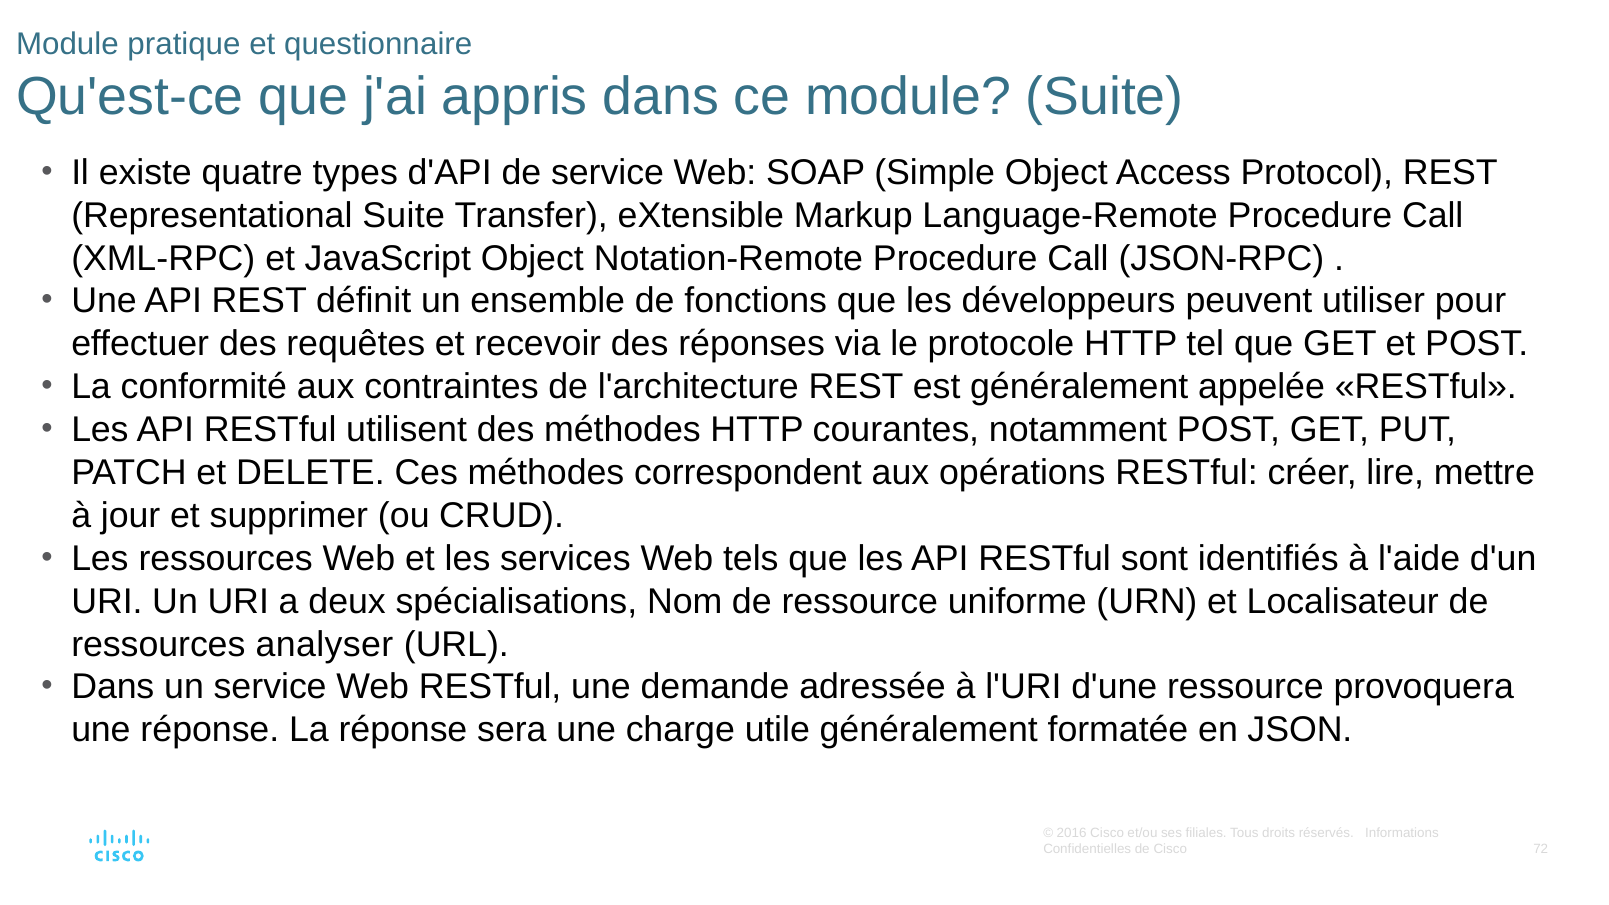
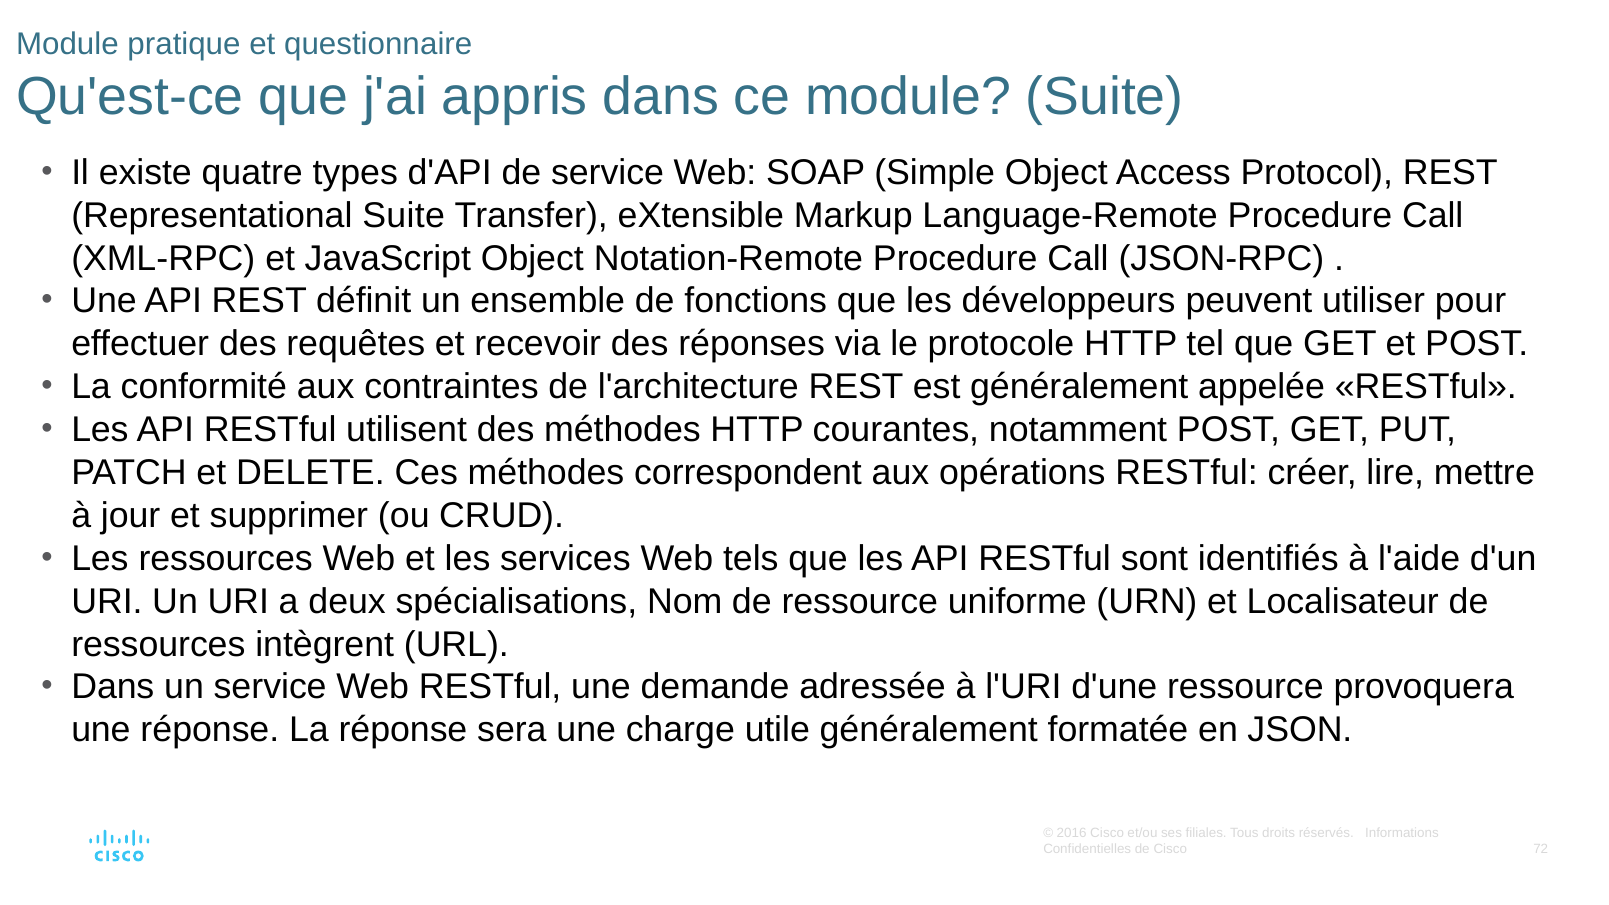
analyser: analyser -> intègrent (325, 644)
